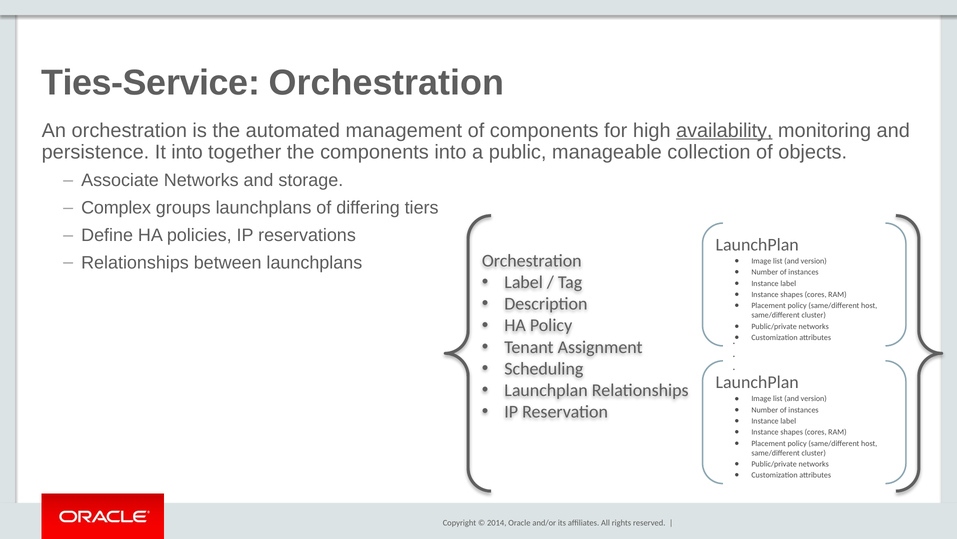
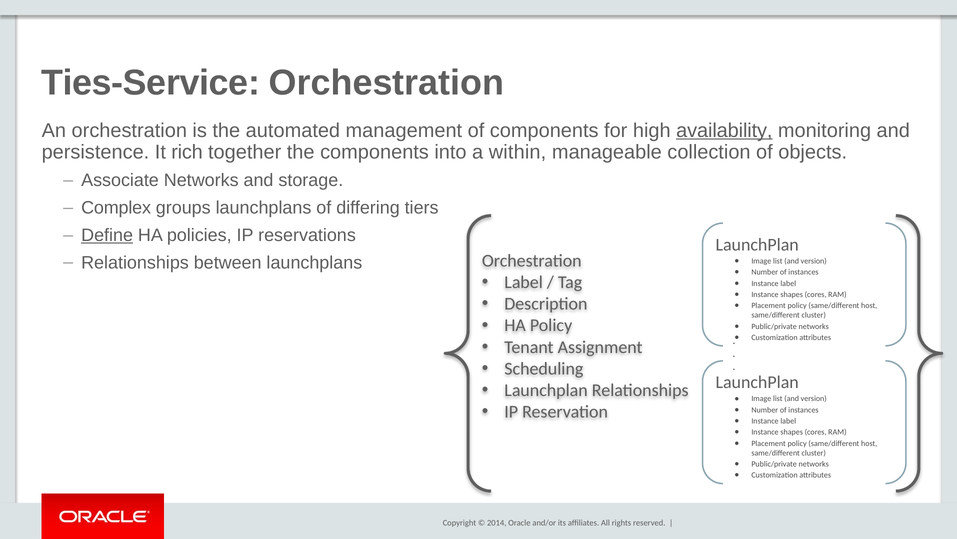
It into: into -> rich (187, 152)
public: public -> within (518, 152)
Define underline: none -> present (107, 235)
